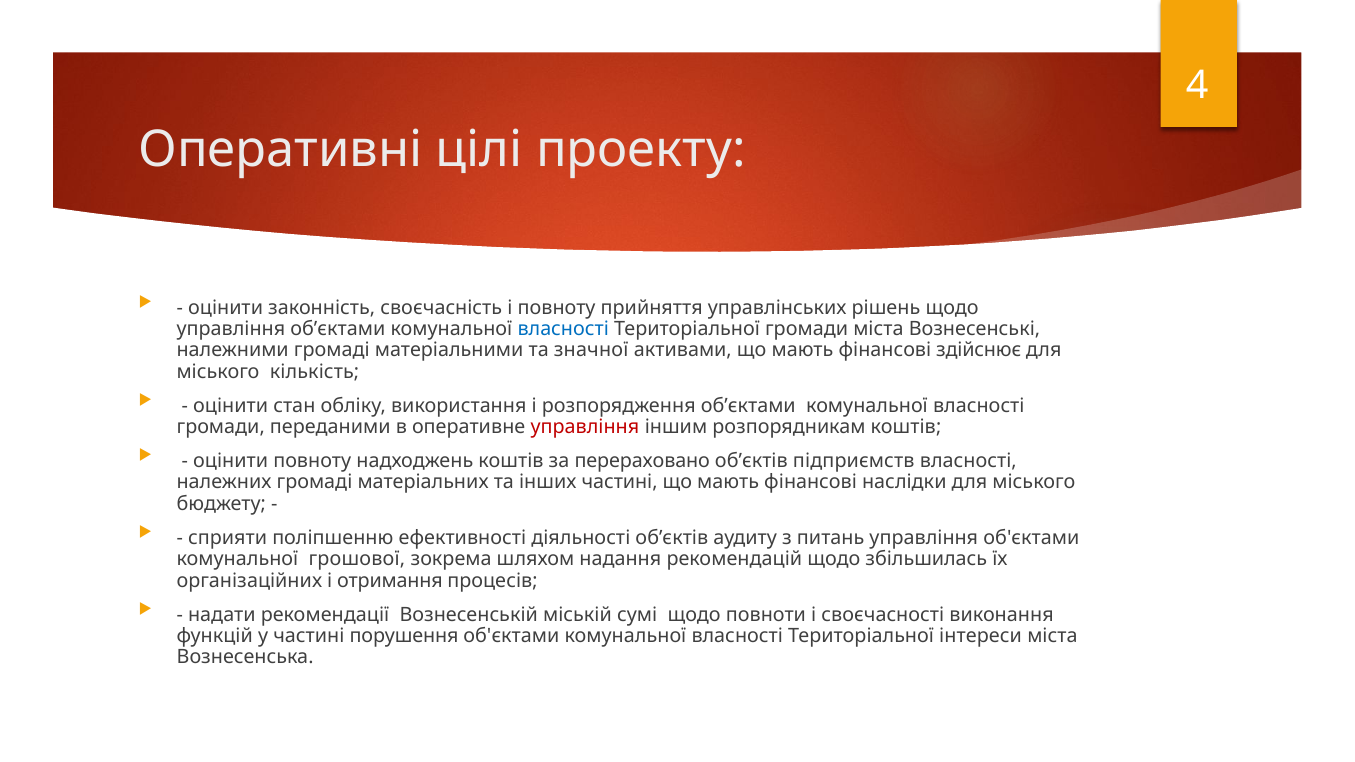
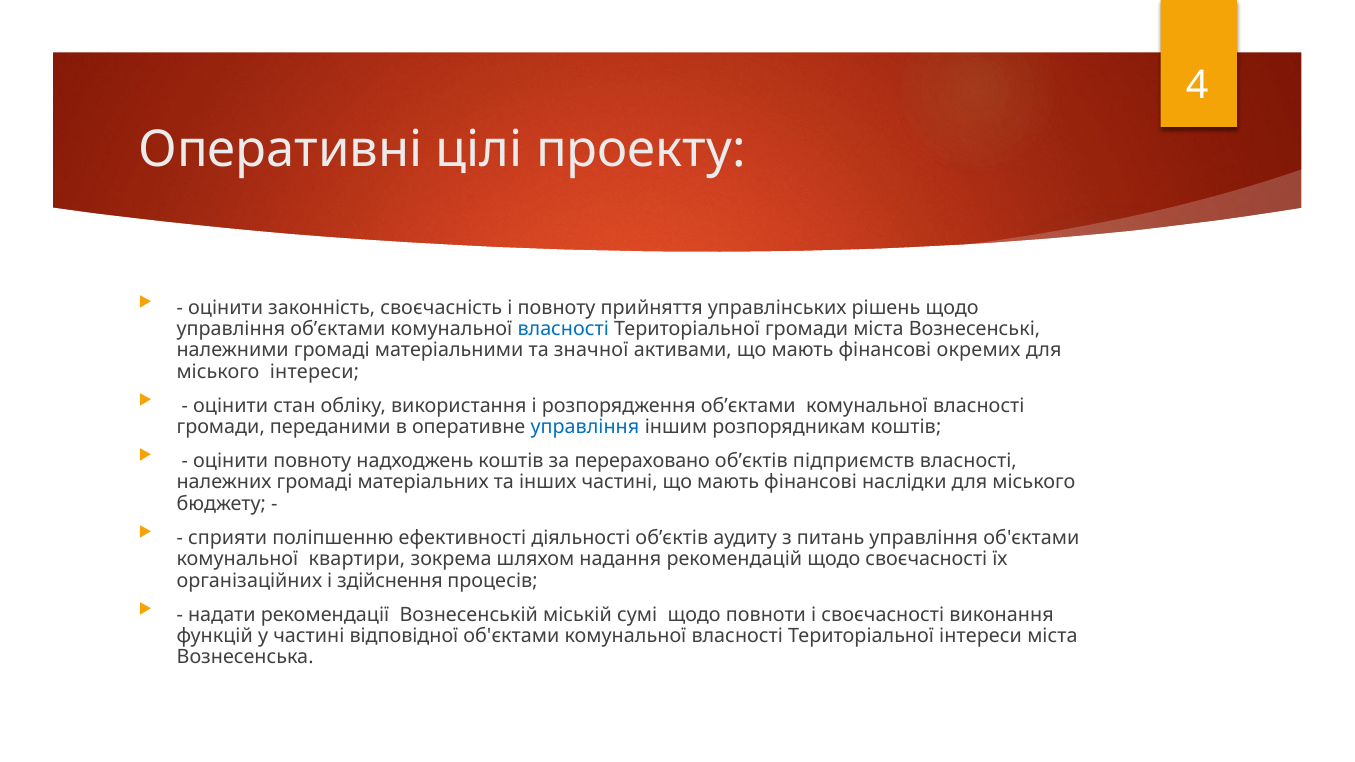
здійснює: здійснює -> окремих (979, 350)
міського кількість: кількість -> інтереси (315, 372)
управління colour: red -> blue (585, 427)
грошової: грошової -> квартири (357, 559)
щодо збільшилась: збільшилась -> своєчасності (926, 559)
отримання: отримання -> здійснення (390, 581)
порушення: порушення -> відповідної (404, 636)
